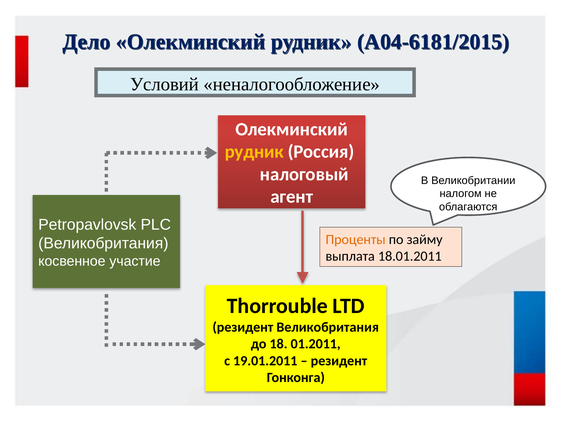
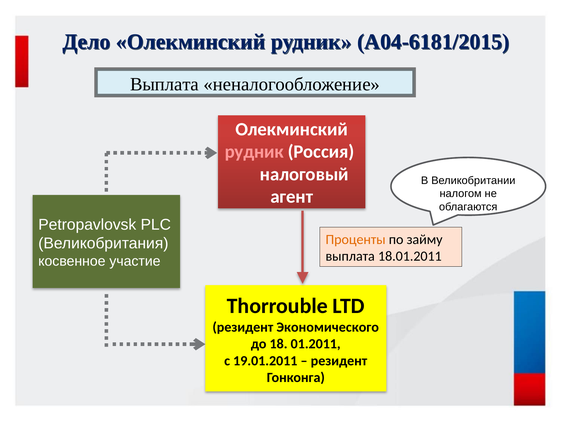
Условий: Условий -> Выплата (164, 84)
рудник colour: yellow -> pink (254, 152)
резидент Великобритания: Великобритания -> Экономического (328, 327)
